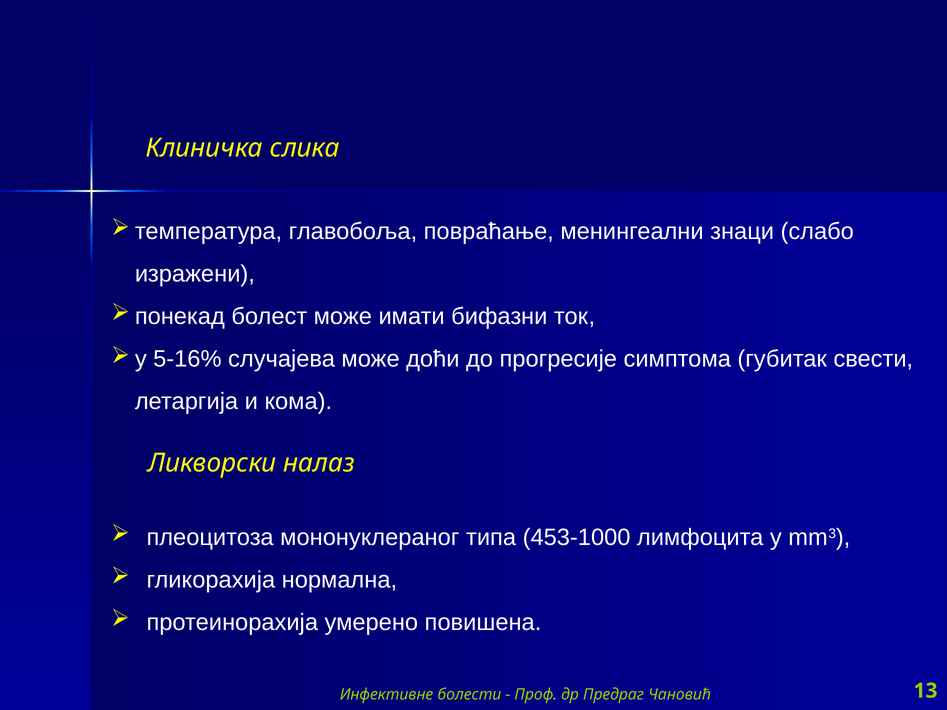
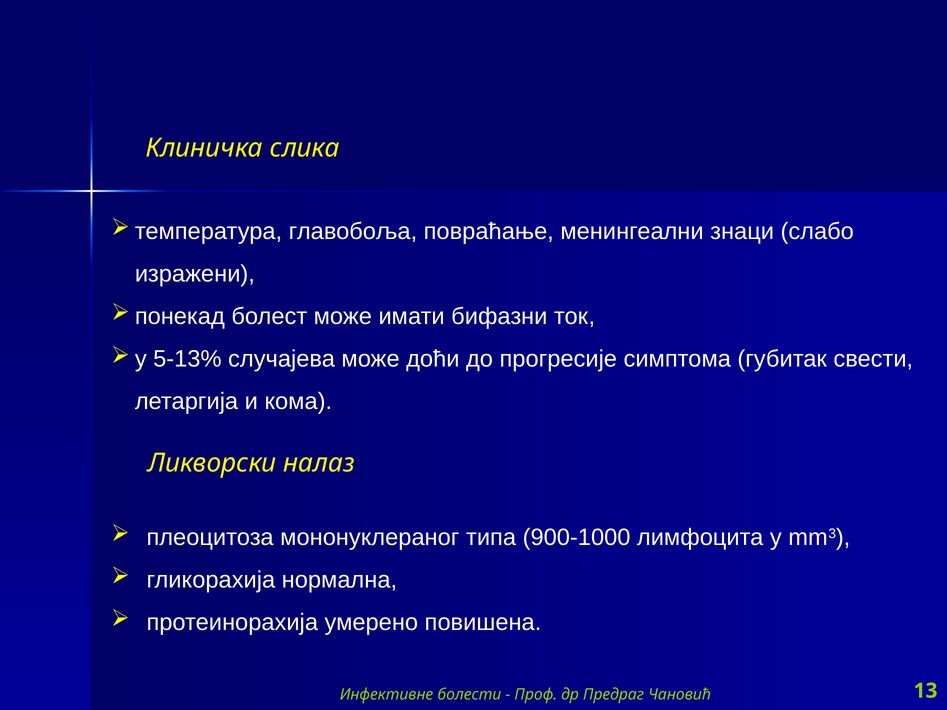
5-16%: 5-16% -> 5-13% (187, 359)
453-1000: 453-1000 -> 900-1000 (577, 537)
